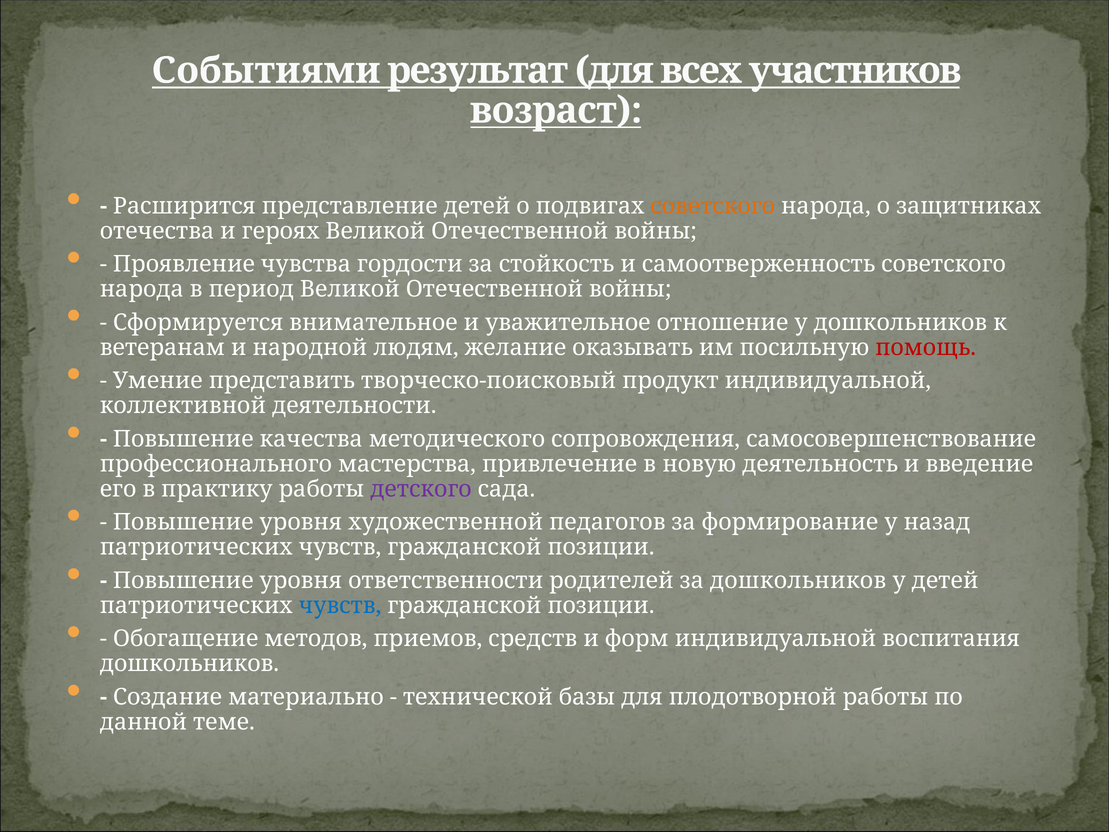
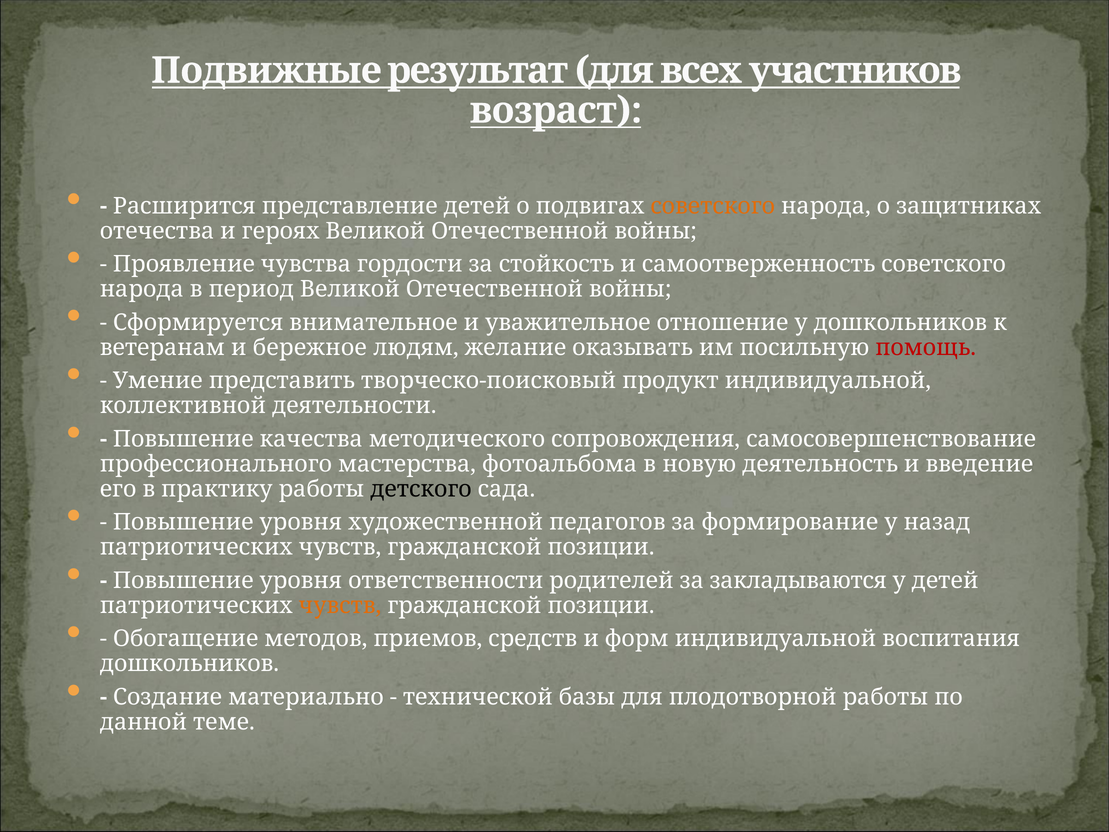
Событиями: Событиями -> Подвижные (266, 71)
народной: народной -> бережное (310, 347)
привлечение: привлечение -> фотоальбома (560, 464)
детского colour: purple -> black (421, 489)
за дошкольников: дошкольников -> закладываются (798, 580)
чувств colour: blue -> orange (340, 605)
